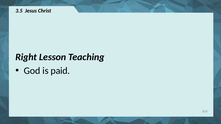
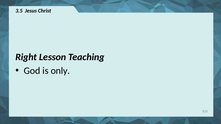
paid: paid -> only (60, 71)
